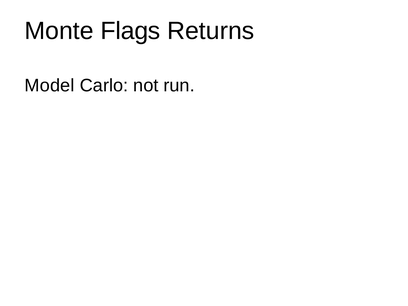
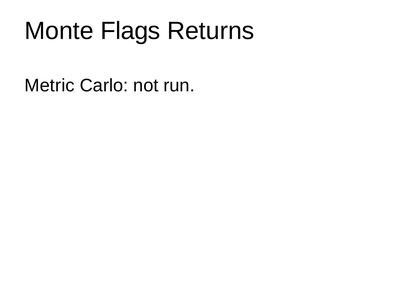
Model: Model -> Metric (50, 86)
